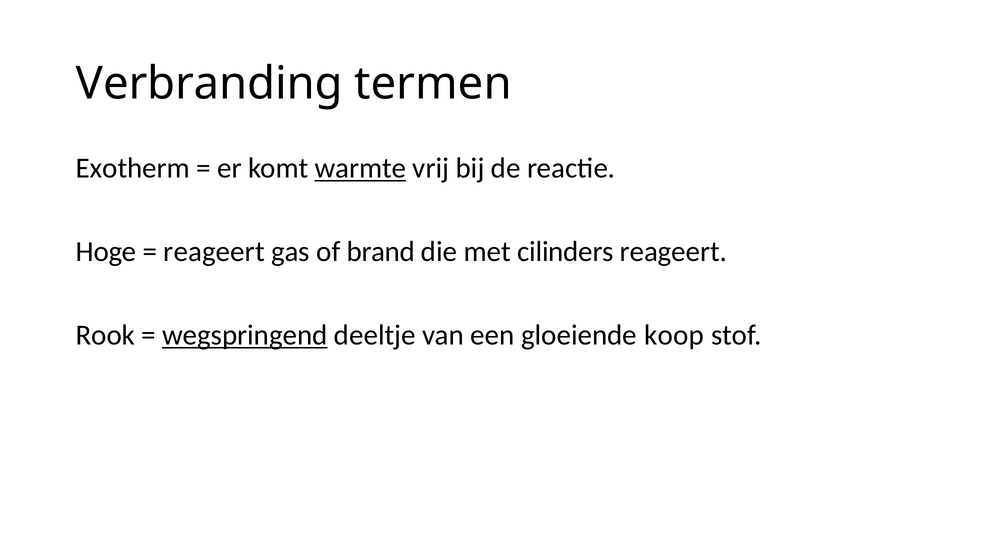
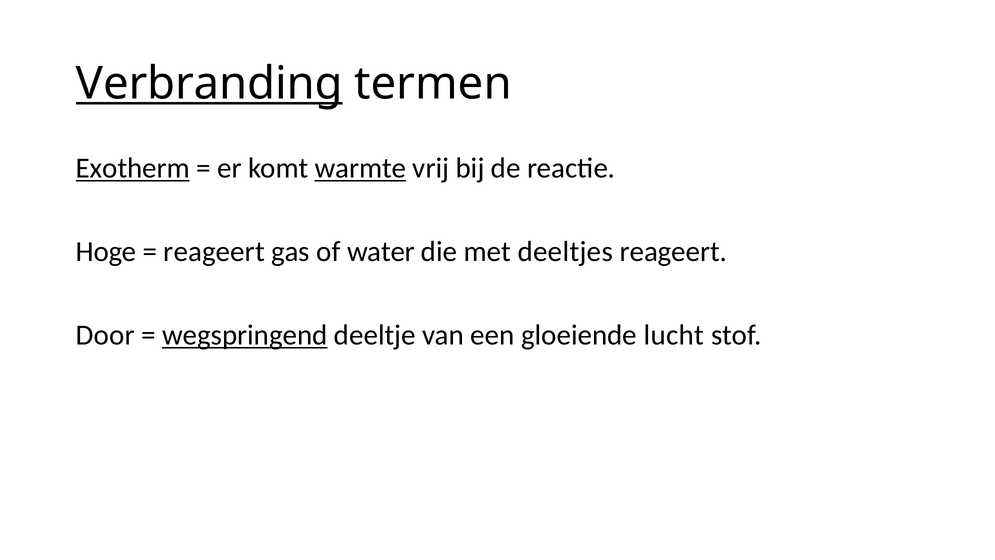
Verbranding underline: none -> present (209, 84)
Exotherm underline: none -> present (133, 168)
brand: brand -> water (381, 252)
cilinders: cilinders -> deeltjes (565, 252)
Rook: Rook -> Door (105, 335)
koop: koop -> lucht (674, 335)
